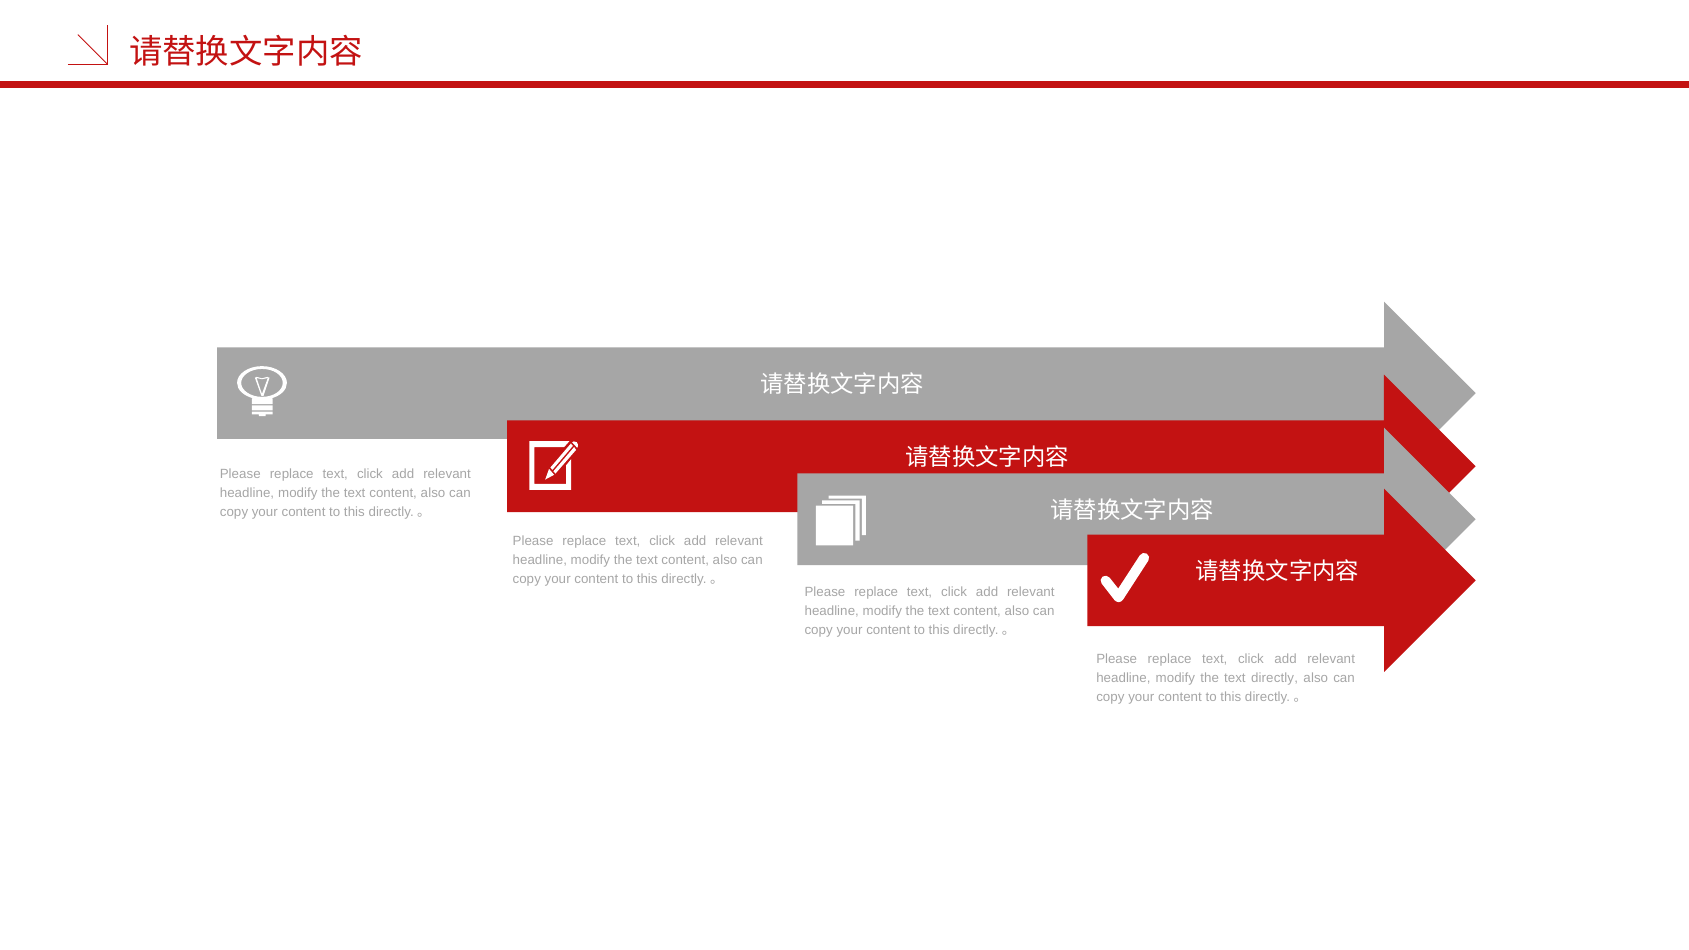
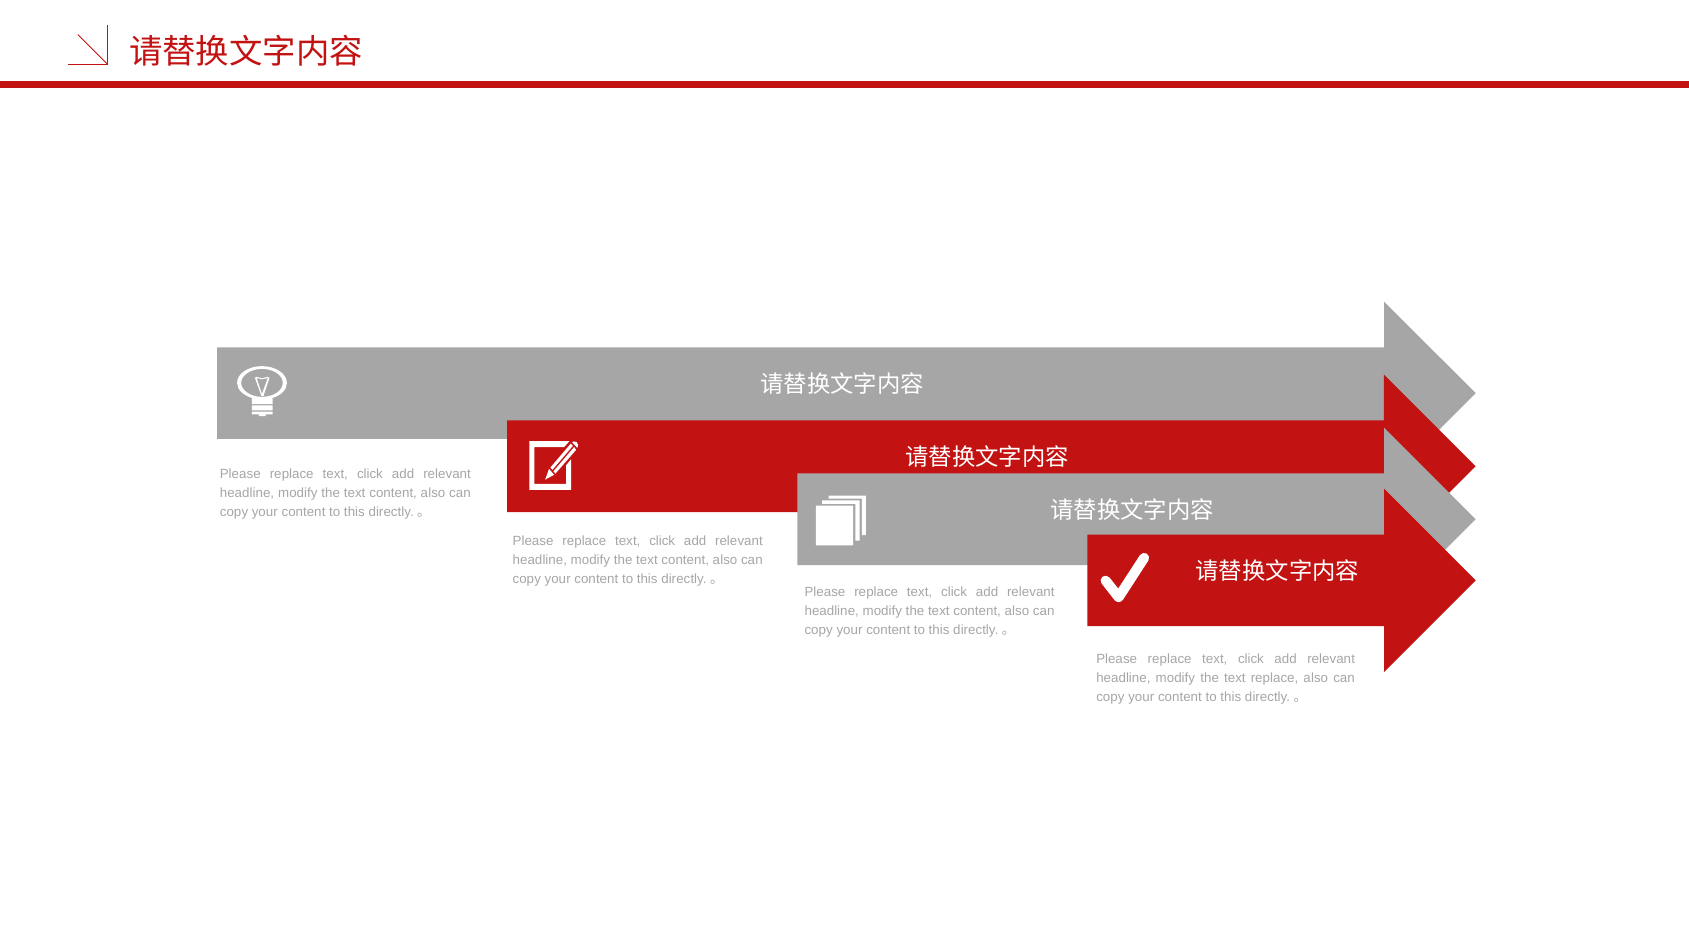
text directly: directly -> replace (1275, 678)
